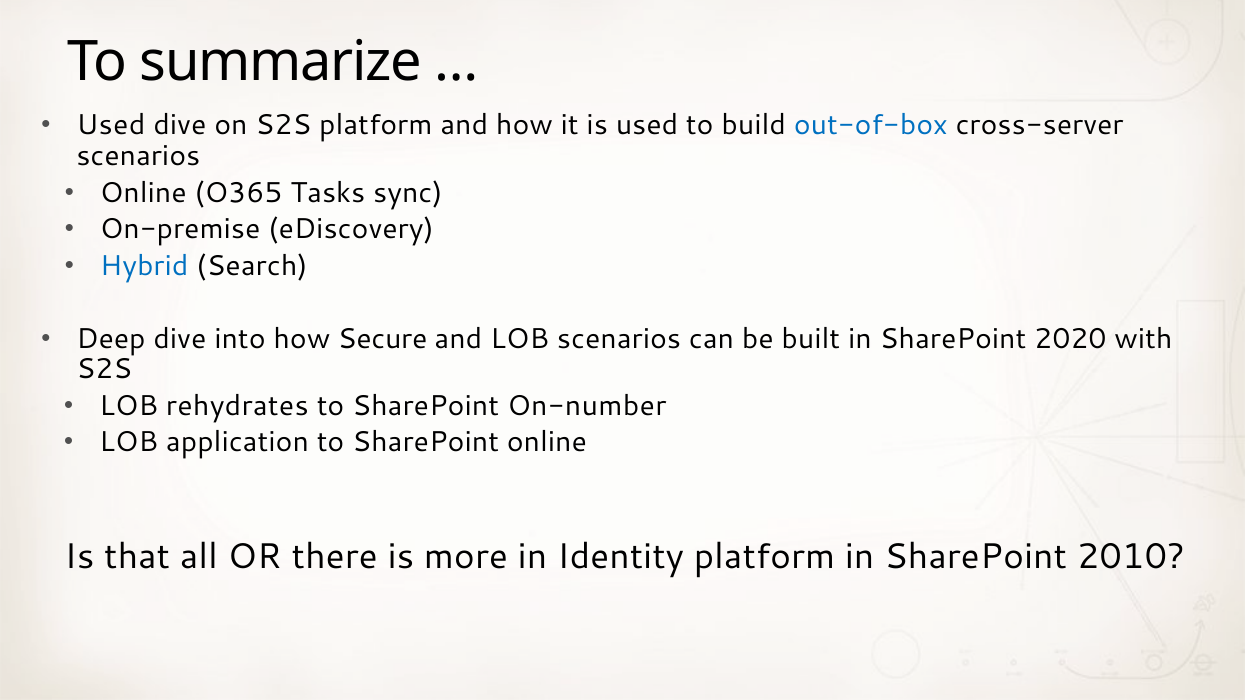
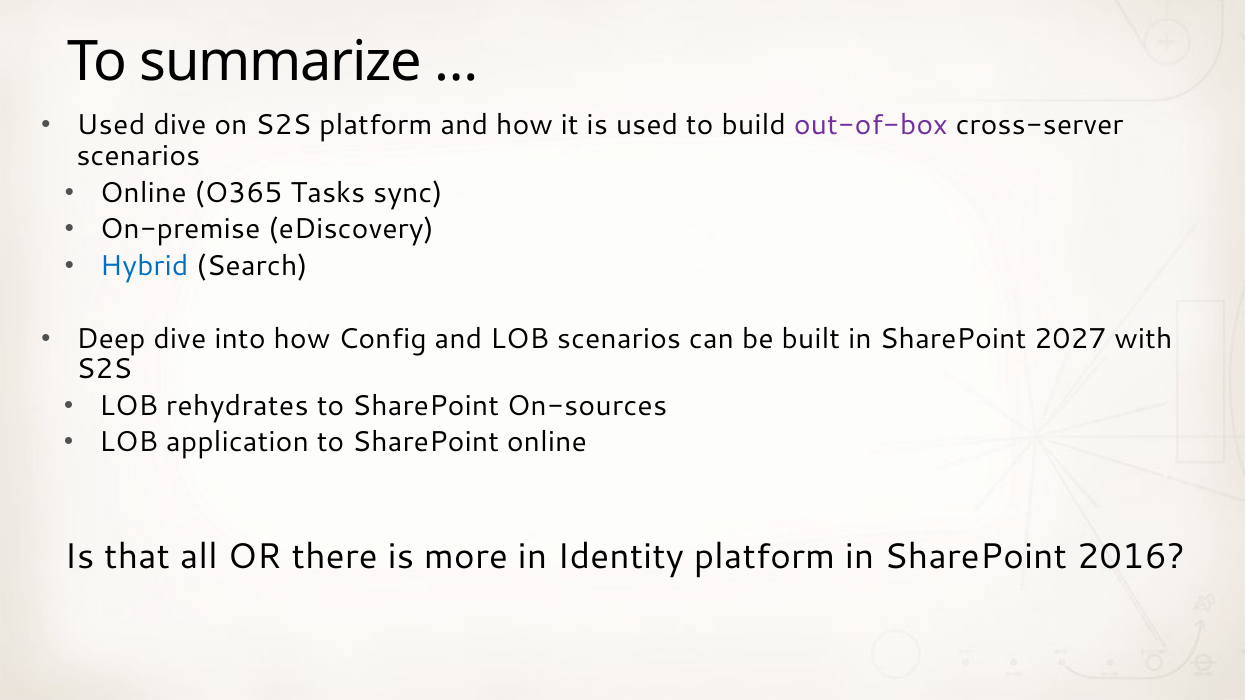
out-of-box colour: blue -> purple (871, 125)
Secure: Secure -> Config (382, 339)
2020: 2020 -> 2027 (1070, 339)
On-number: On-number -> On-sources (587, 406)
2010: 2010 -> 2016 (1131, 557)
